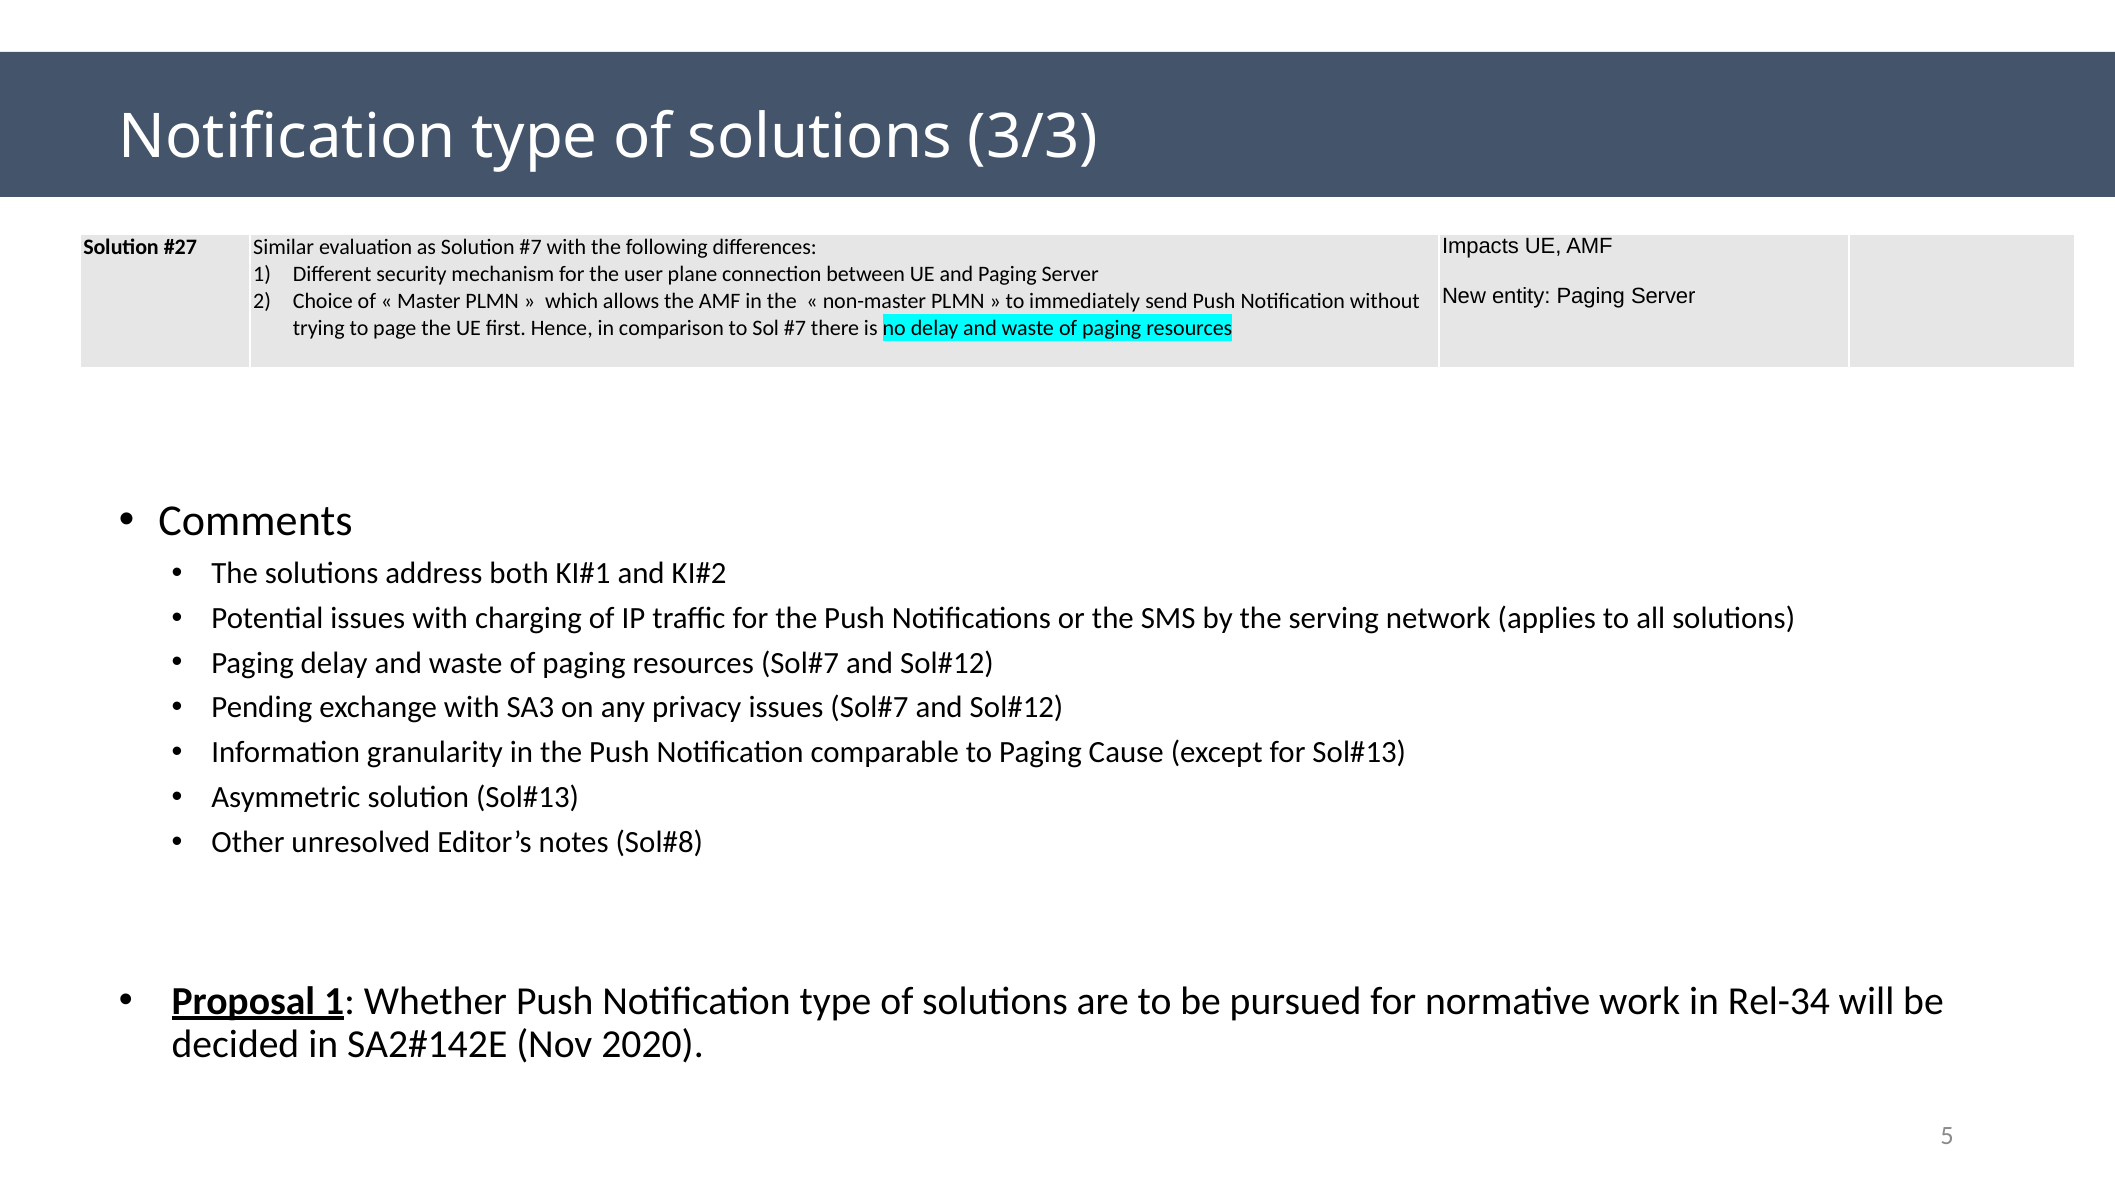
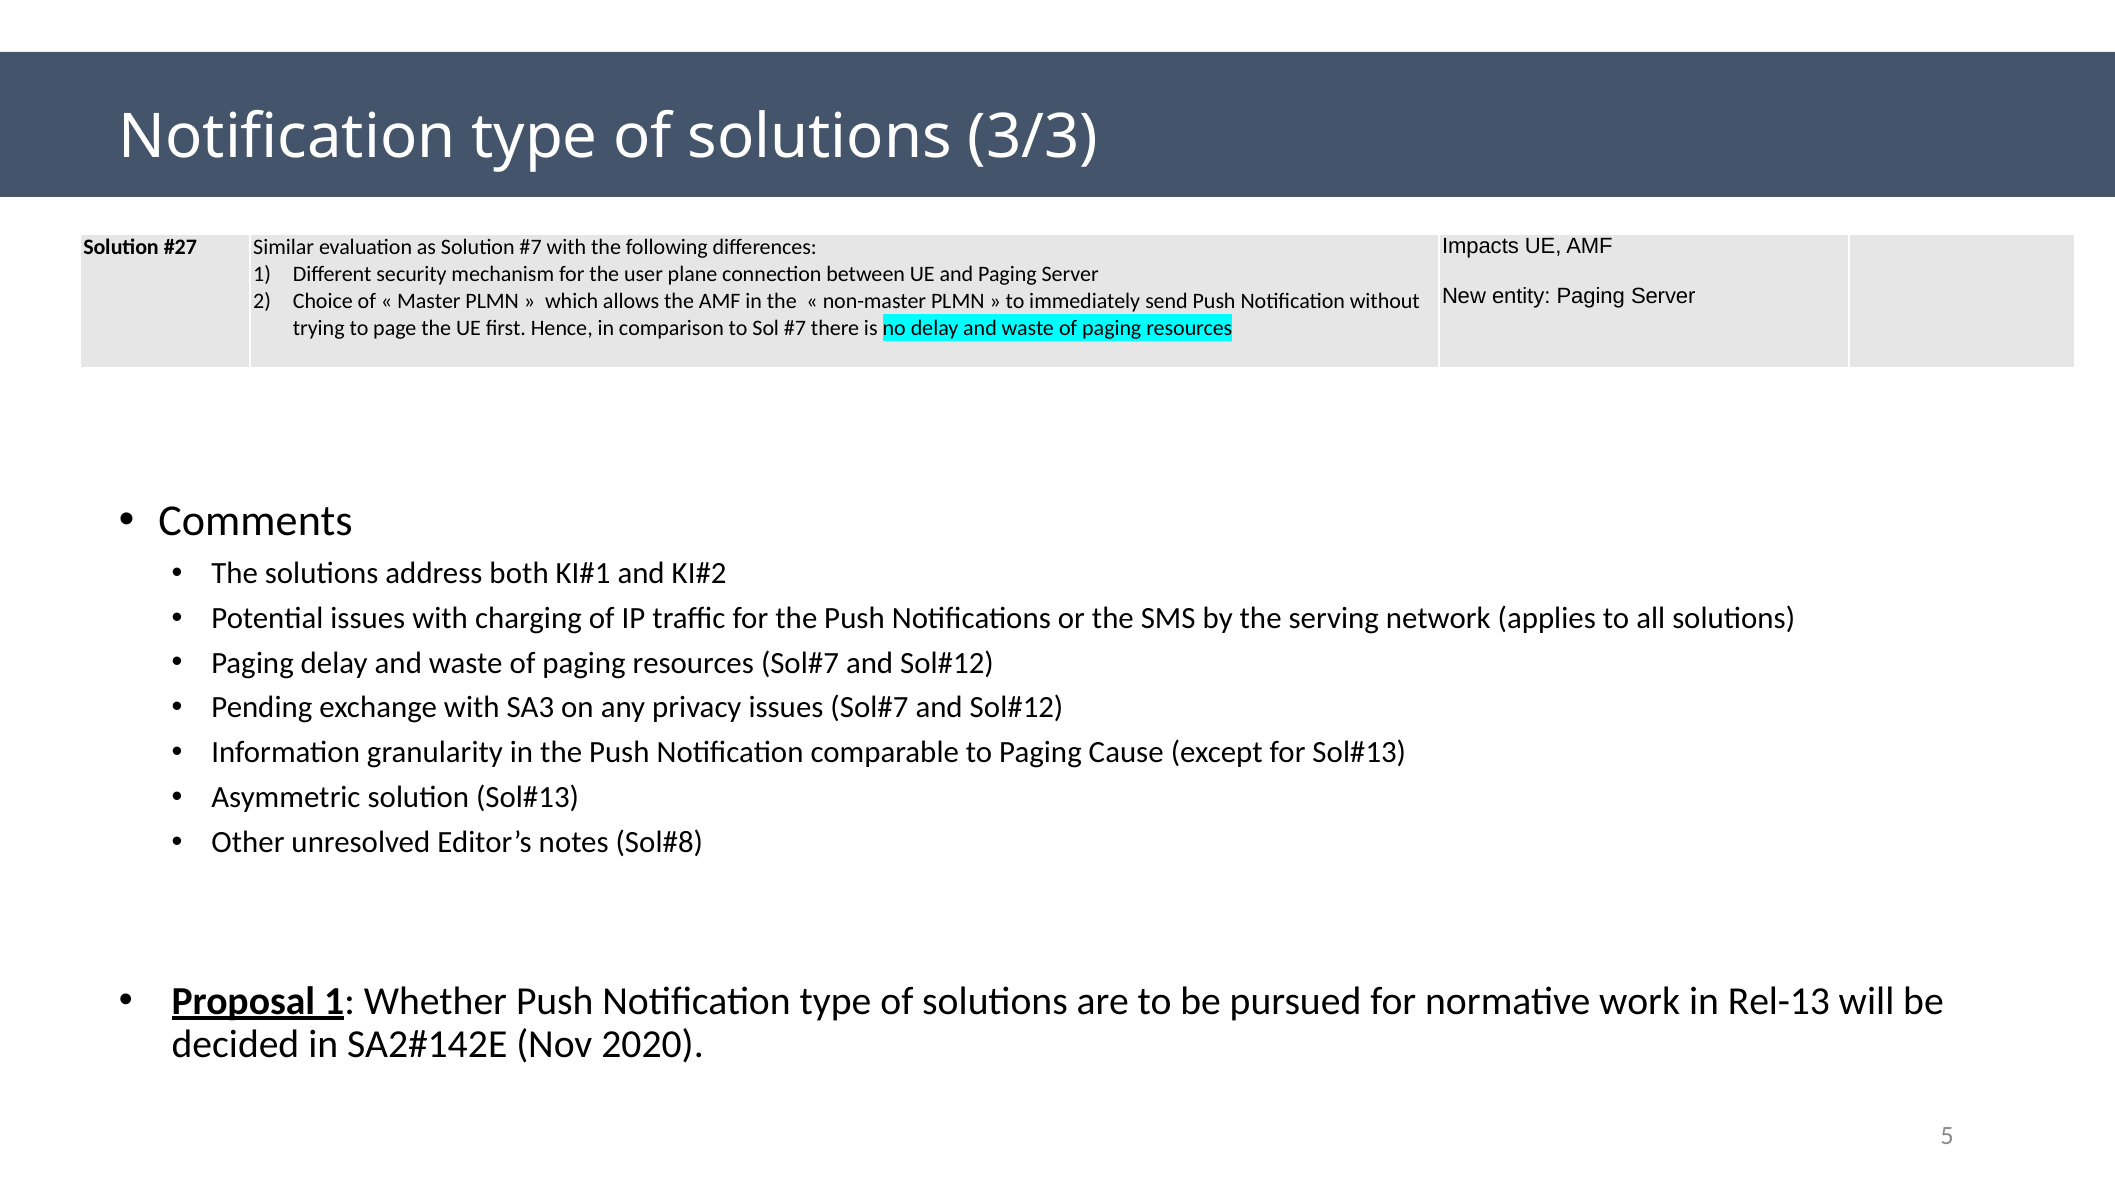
Rel-34: Rel-34 -> Rel-13 (1779, 1001)
